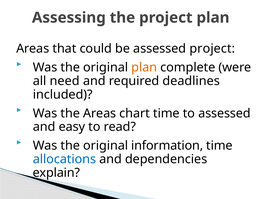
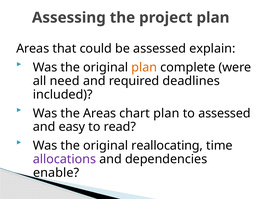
assessed project: project -> explain (212, 49)
chart time: time -> plan (166, 114)
information: information -> reallocating (167, 146)
allocations colour: blue -> purple (64, 160)
explain: explain -> enable (56, 173)
